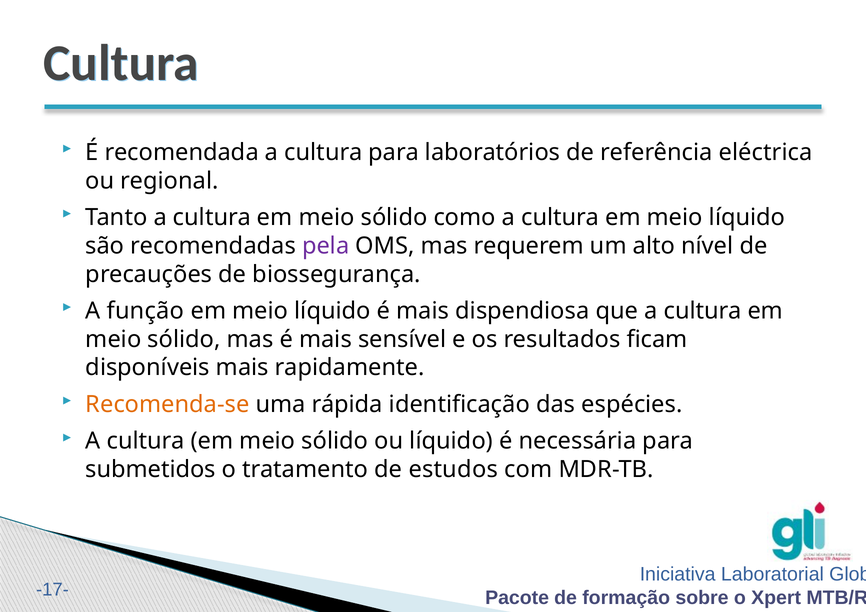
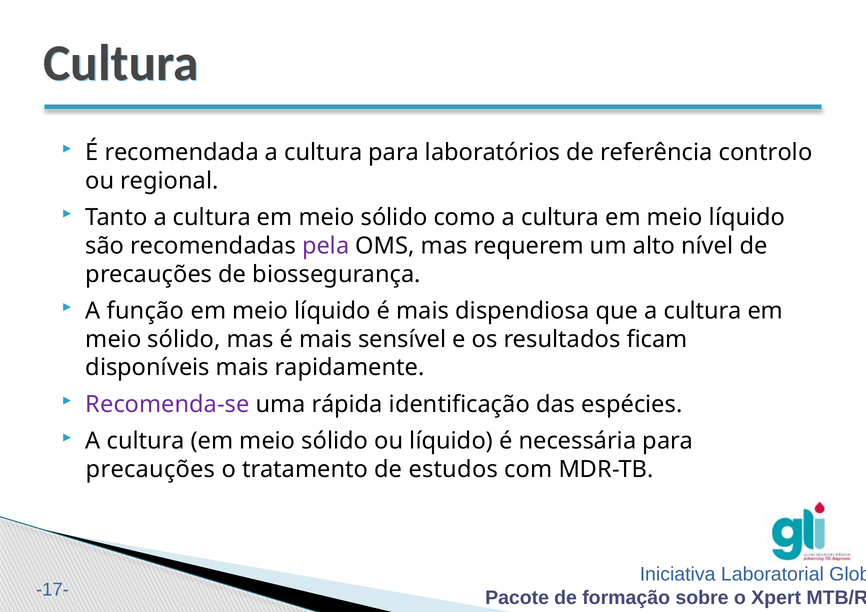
eléctrica: eléctrica -> controlo (766, 152)
Recomenda-se colour: orange -> purple (167, 404)
submetidos: submetidos -> precauções (150, 469)
